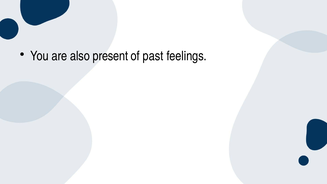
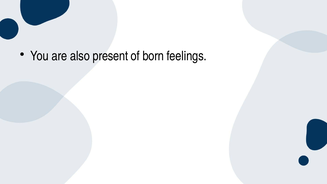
past: past -> born (153, 56)
